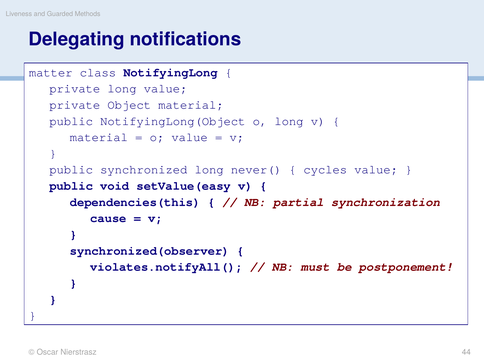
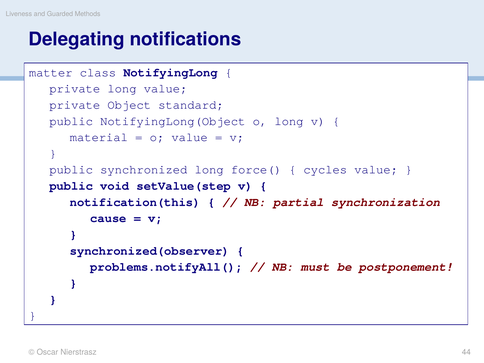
Object material: material -> standard (191, 105)
never(: never( -> force( (256, 170)
setValue(easy: setValue(easy -> setValue(step (184, 186)
dependencies(this: dependencies(this -> notification(this (135, 202)
violates.notifyAll(: violates.notifyAll( -> problems.notifyAll( (166, 267)
